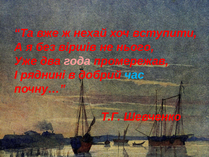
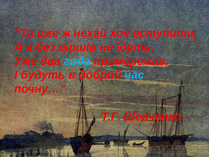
нього: нього -> ідуть (135, 47)
года colour: pink -> light blue (77, 61)
ряднині: ряднині -> будуть (43, 75)
